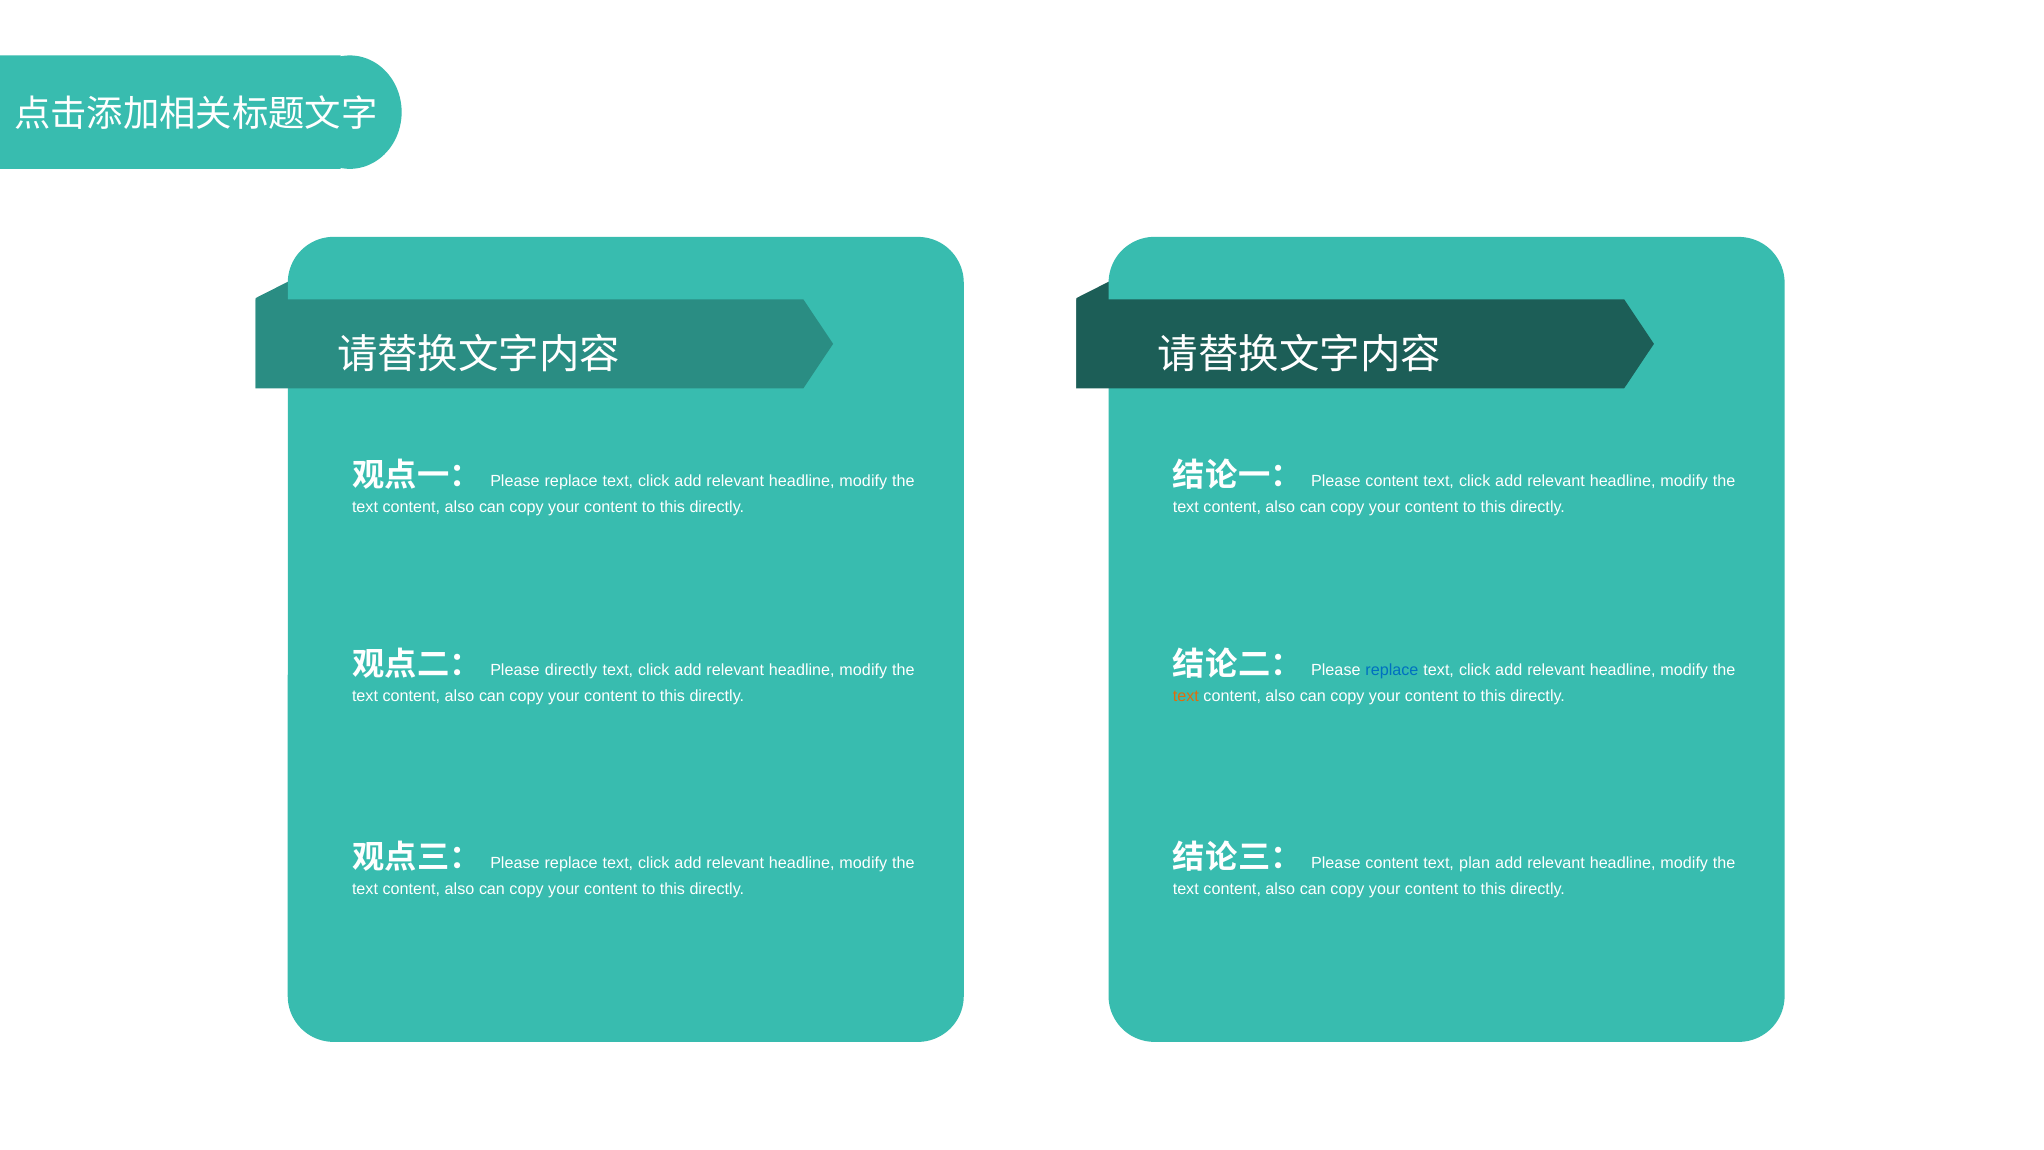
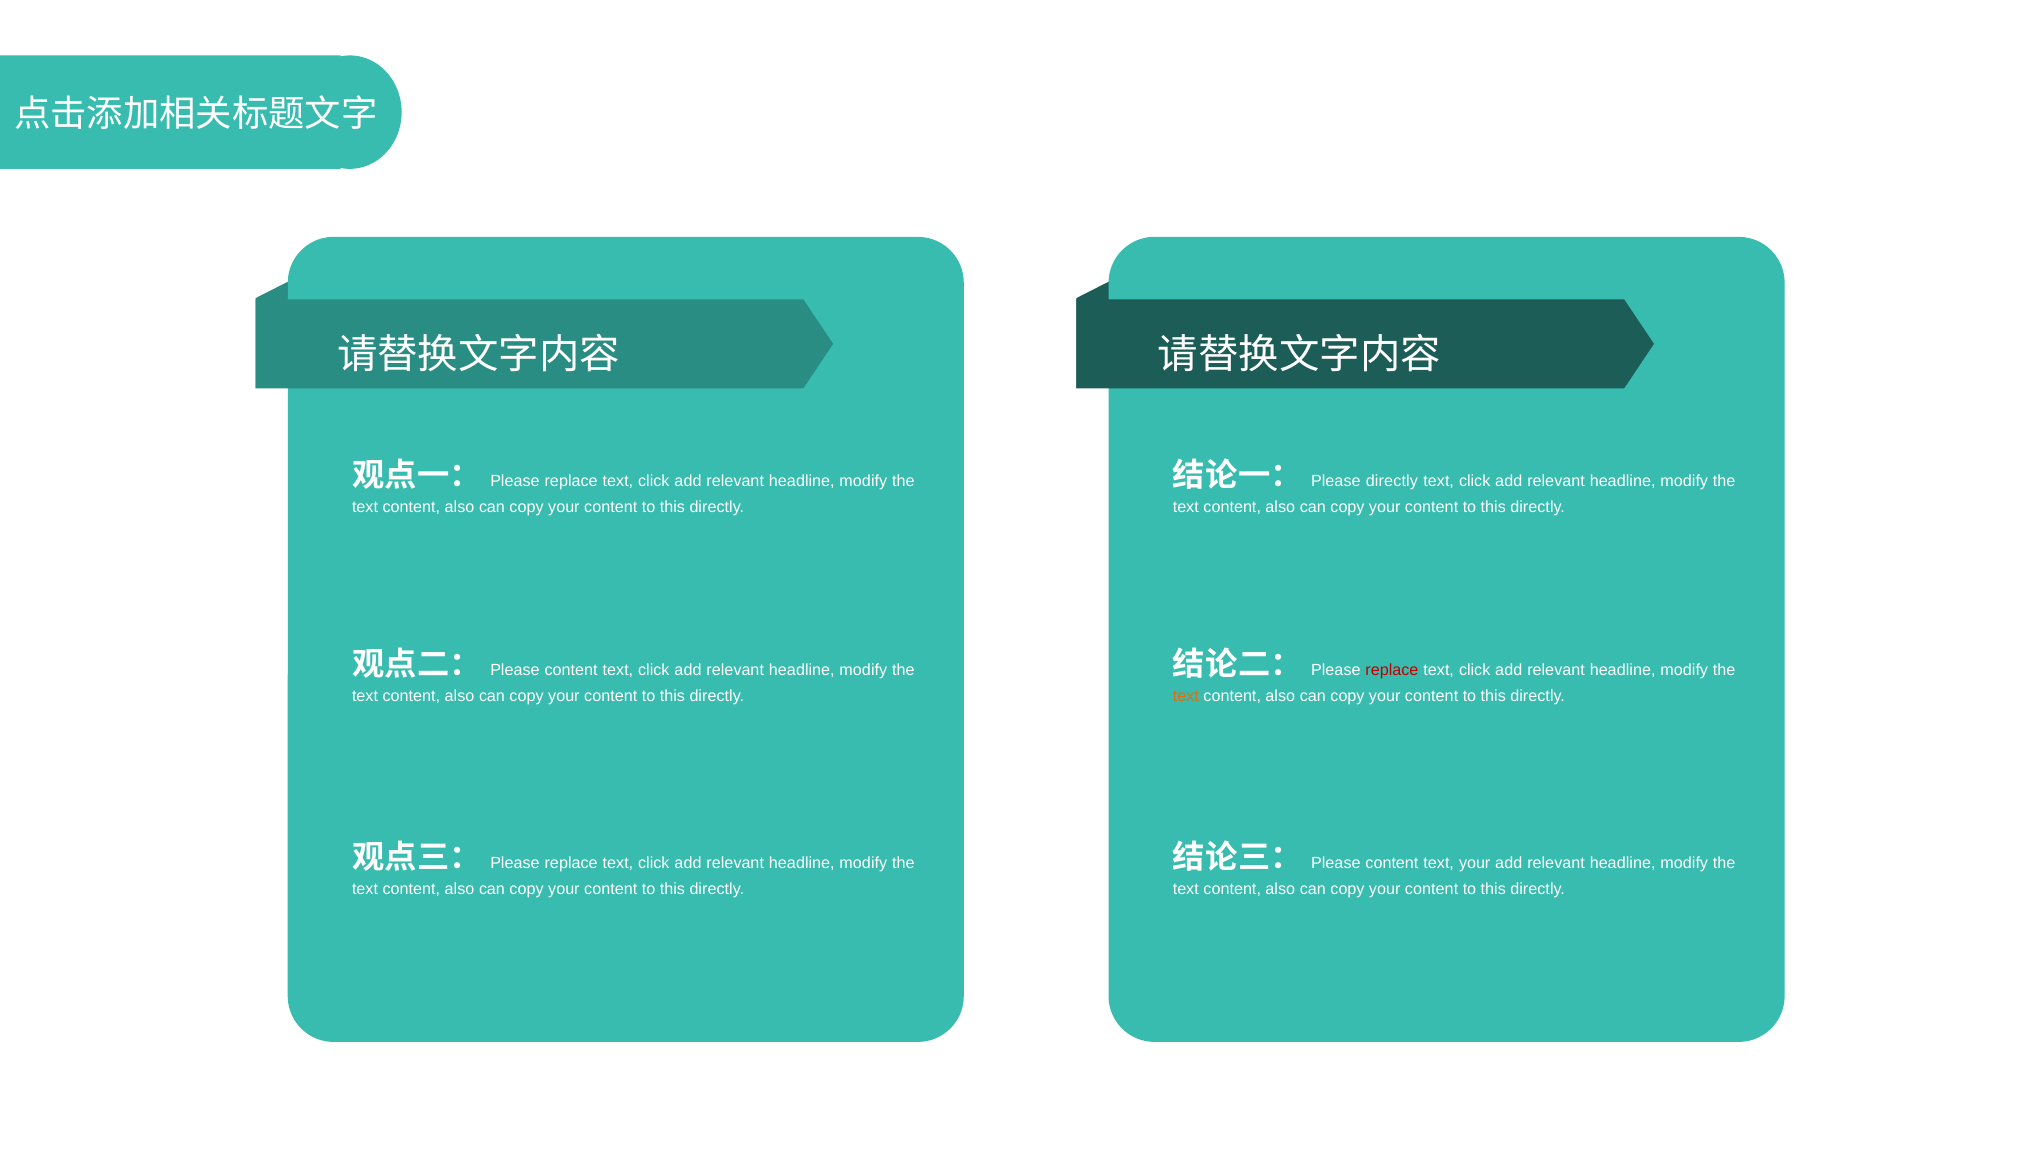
content: content -> directly (1392, 481)
directly: directly -> content (571, 670)
replace colour: blue -> red (1392, 670)
text plan: plan -> your (1475, 863)
